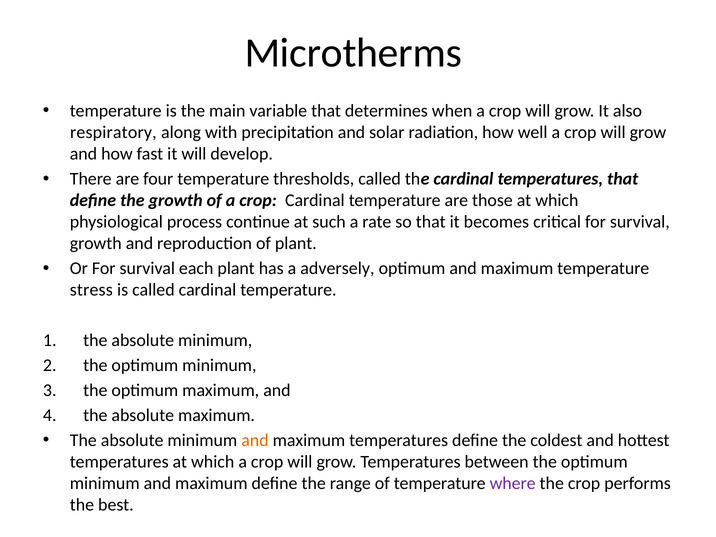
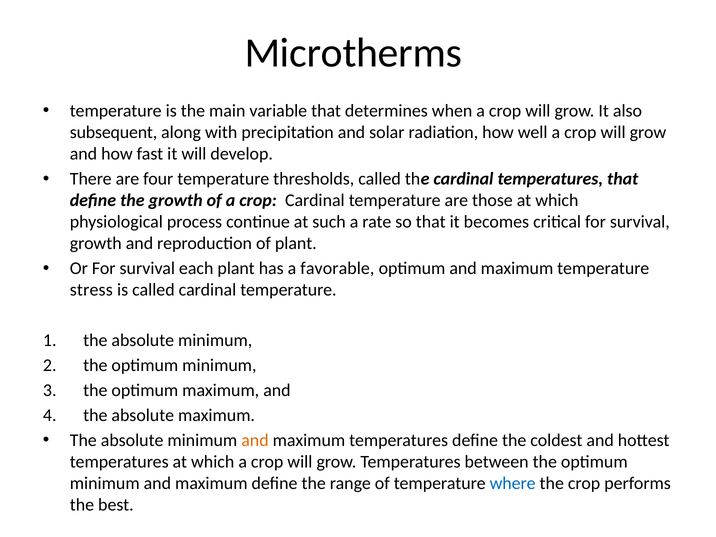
respiratory: respiratory -> subsequent (114, 133)
adversely: adversely -> favorable (337, 269)
where colour: purple -> blue (513, 483)
